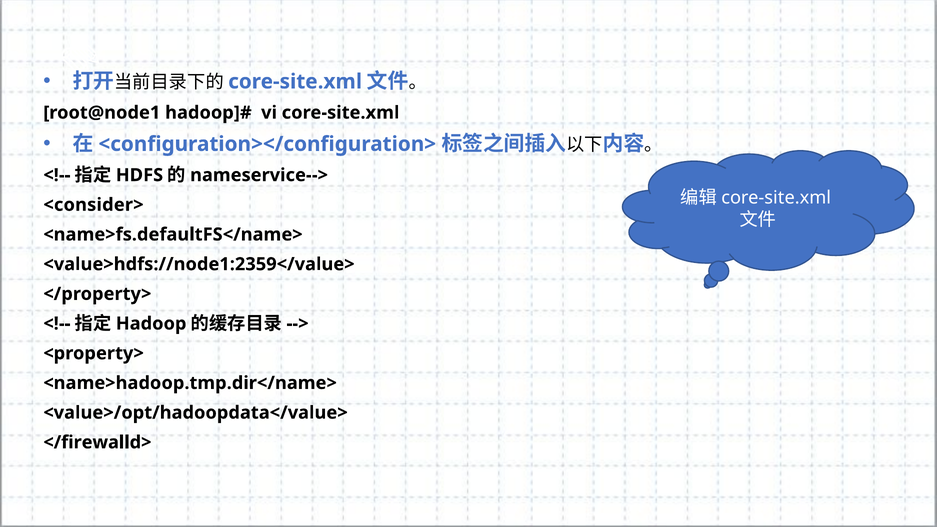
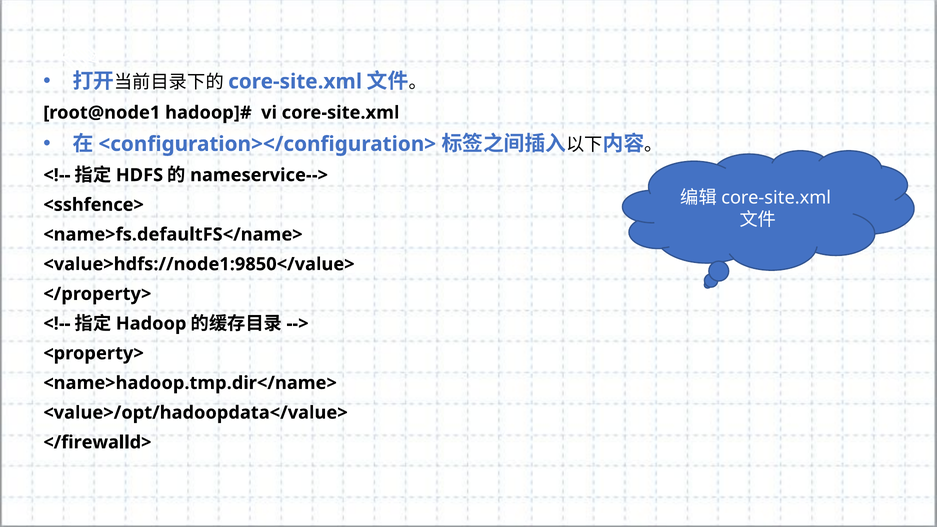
<consider>: <consider> -> <sshfence> (94, 205)
<value>hdfs://node1:2359</value>: <value>hdfs://node1:2359</value> -> <value>hdfs://node1:9850</value> (199, 264)
